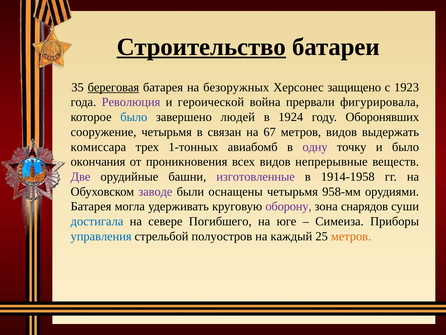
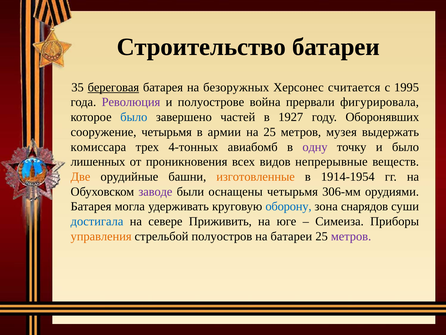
Строительство underline: present -> none (201, 47)
защищено: защищено -> считается (354, 87)
1923: 1923 -> 1995 (407, 87)
героической: героической -> полуострове (211, 102)
людей: людей -> частей (238, 117)
1924: 1924 -> 1927 (291, 117)
связан: связан -> армии (224, 132)
на 67: 67 -> 25 (270, 132)
метров видов: видов -> музея (341, 132)
1-тонных: 1-тонных -> 4-тонных (193, 147)
окончания: окончания -> лишенных (98, 162)
Две colour: purple -> orange (81, 176)
изготовленные colour: purple -> orange (256, 176)
1914-1958: 1914-1958 -> 1914-1954 (348, 176)
958-мм: 958-мм -> 306-мм (342, 191)
оборону colour: purple -> blue (288, 206)
Погибшего: Погибшего -> Приживить (220, 221)
управления colour: blue -> orange (101, 236)
на каждый: каждый -> батареи (291, 236)
метров colour: orange -> purple (351, 236)
